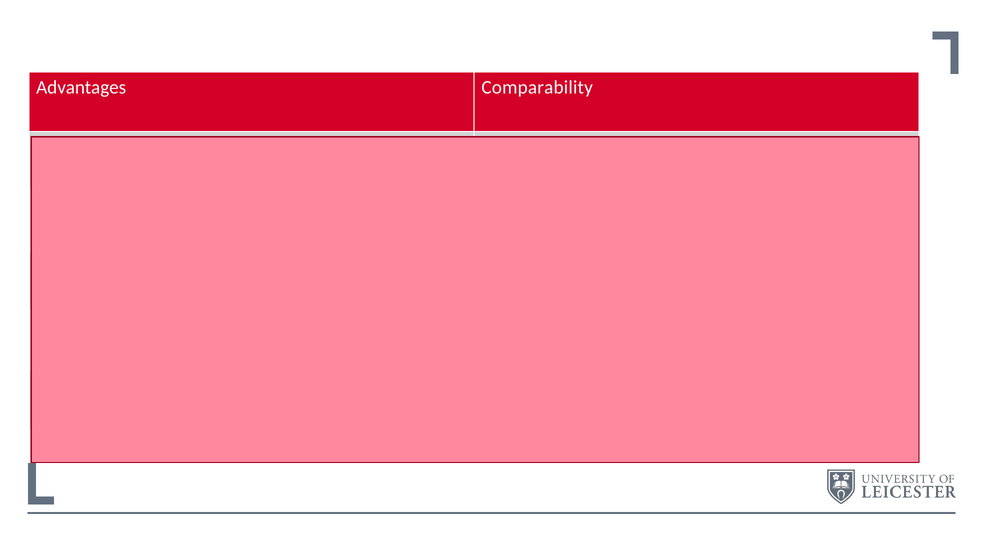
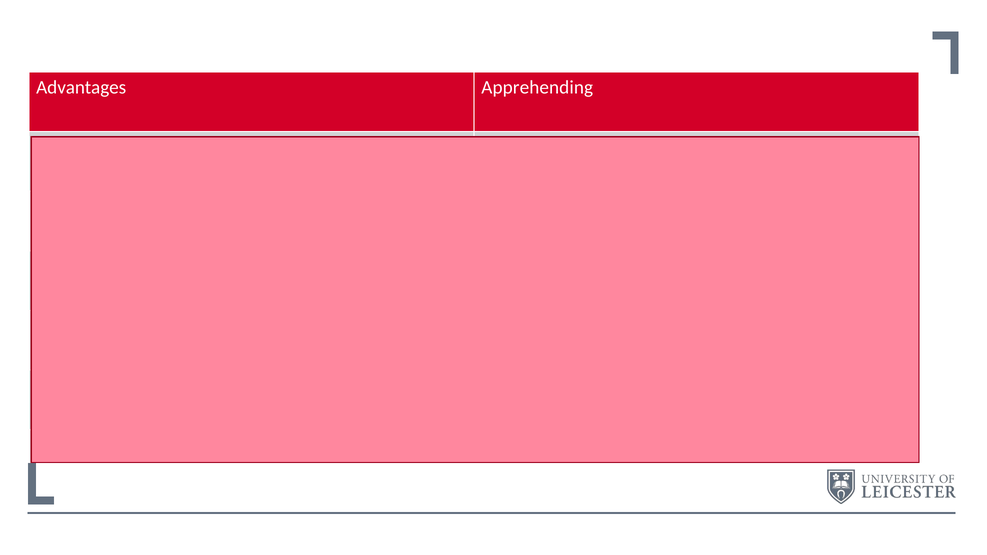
Advantages Comparability: Comparability -> Apprehending (537, 87)
